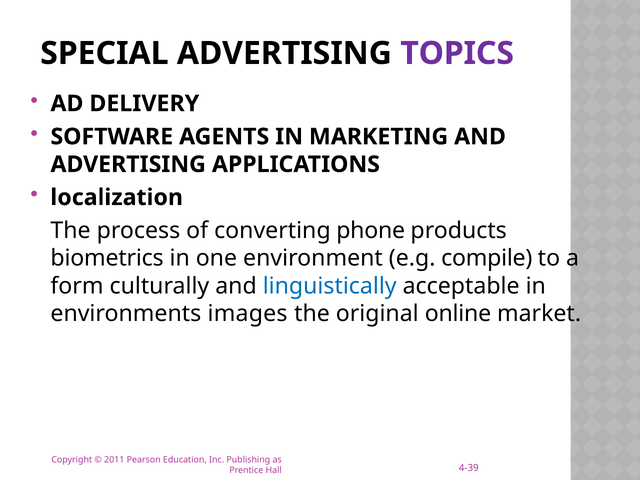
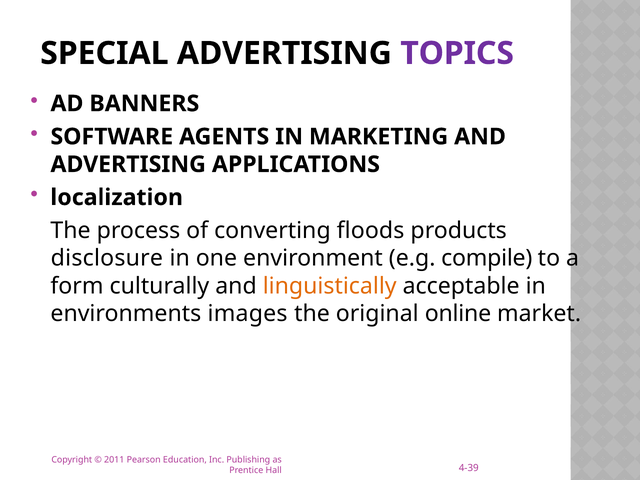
DELIVERY: DELIVERY -> BANNERS (144, 104)
phone: phone -> floods (371, 231)
biometrics: biometrics -> disclosure (107, 258)
linguistically colour: blue -> orange (330, 286)
